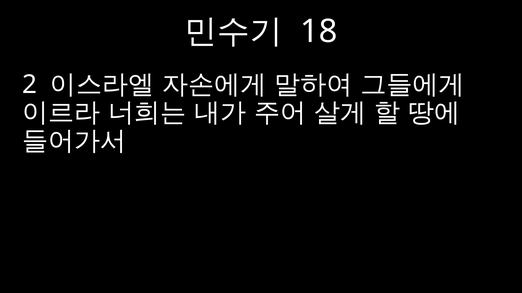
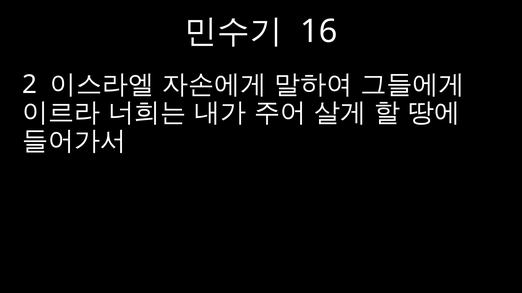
18: 18 -> 16 (319, 31)
